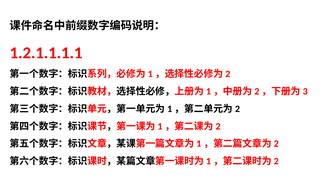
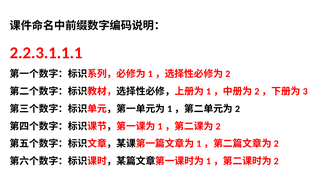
1.2.1.1.1.1: 1.2.1.1.1.1 -> 2.2.3.1.1.1 (46, 53)
